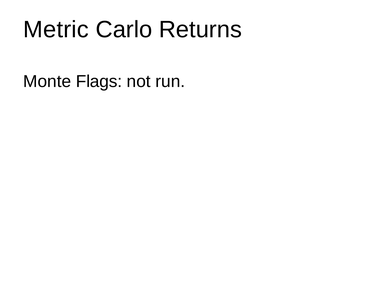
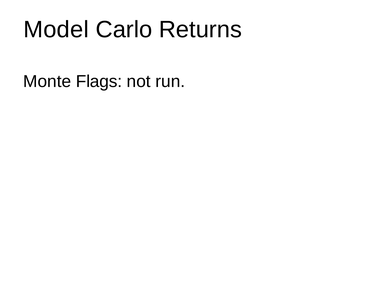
Metric: Metric -> Model (56, 29)
